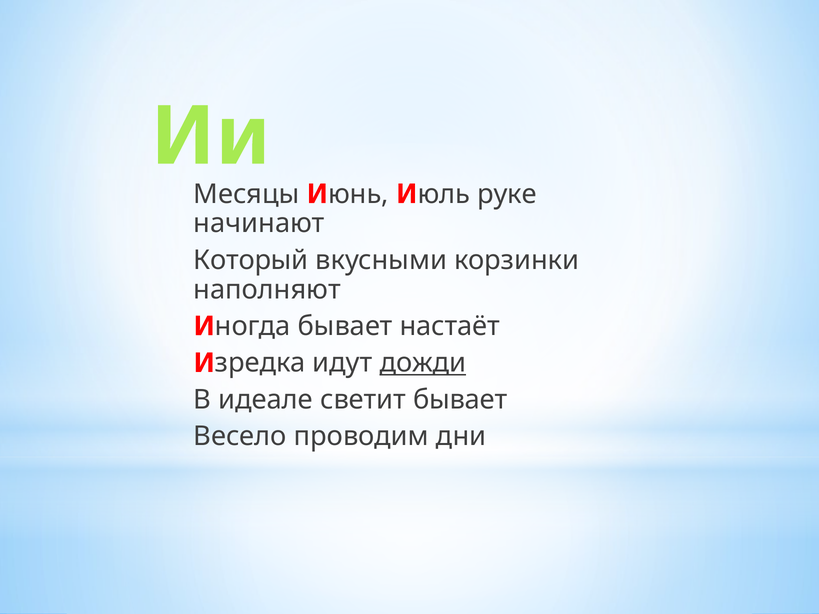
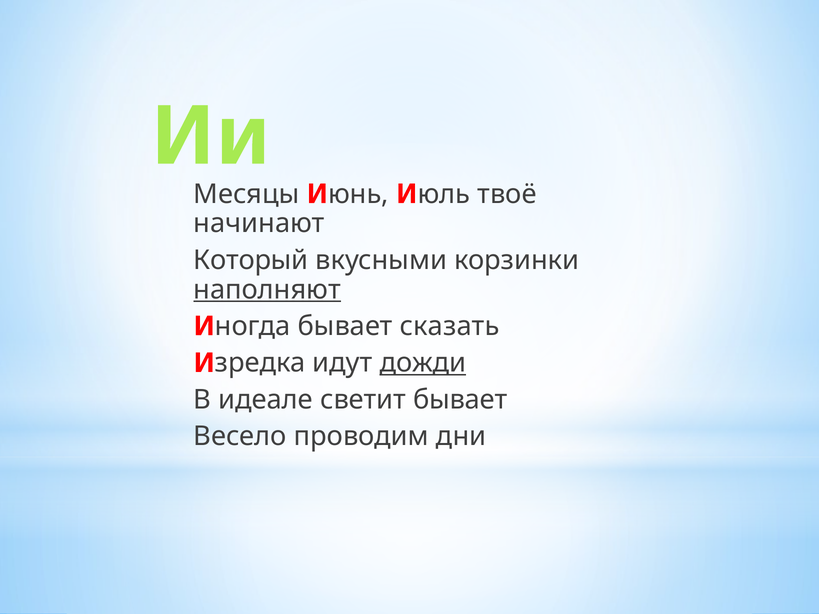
руке: руке -> твоё (507, 194)
наполняют underline: none -> present (267, 290)
настаёт: настаёт -> сказать (450, 326)
